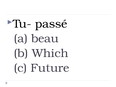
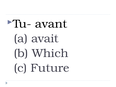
passé: passé -> avant (51, 24)
beau: beau -> avait (45, 39)
